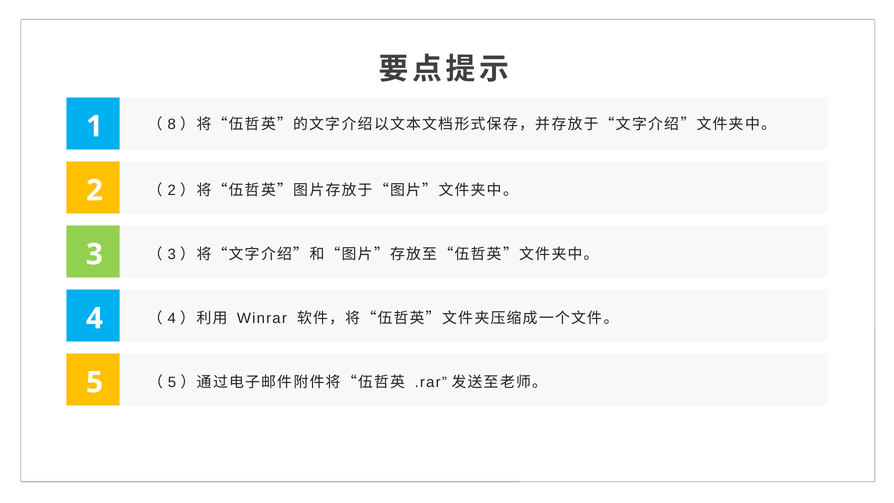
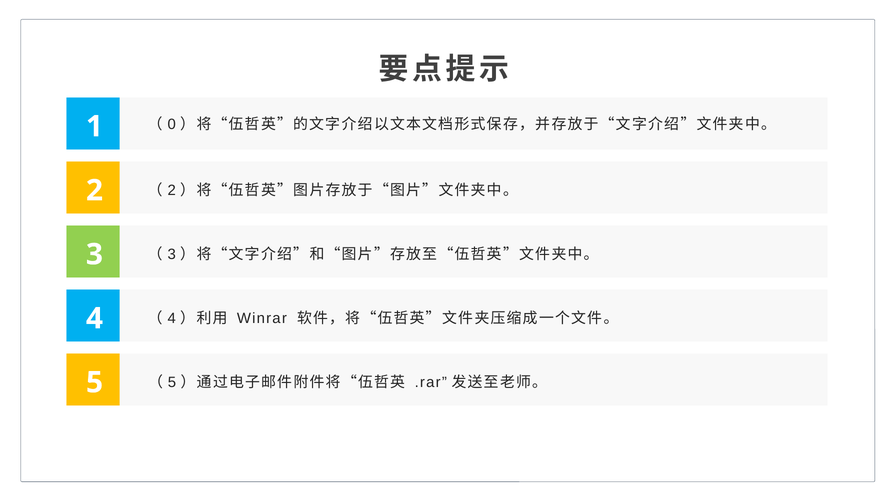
8: 8 -> 0 (172, 124)
